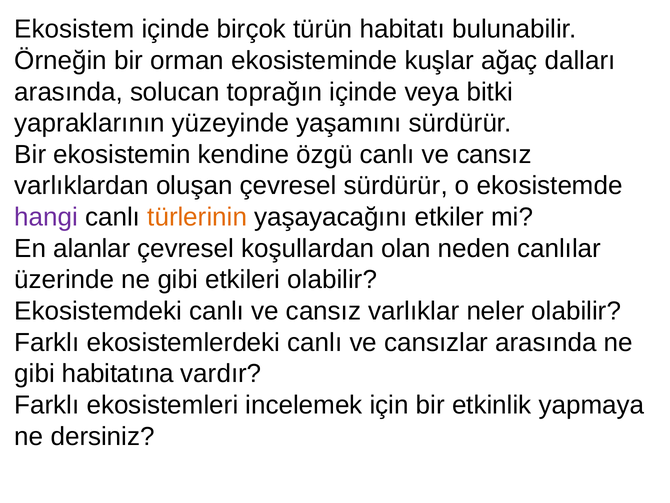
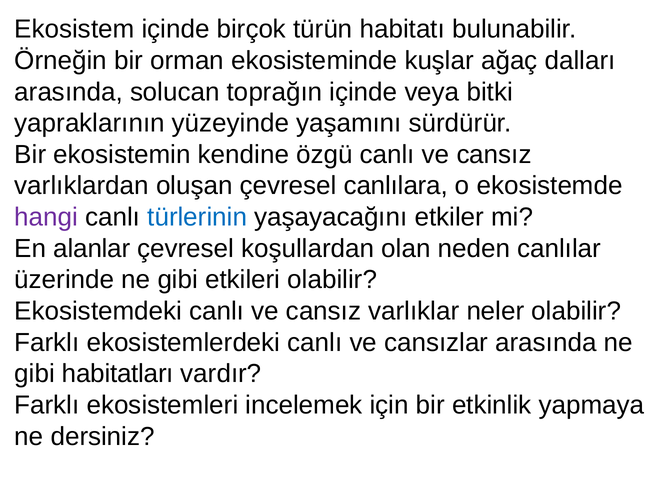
çevresel sürdürür: sürdürür -> canlılara (396, 186)
türlerinin colour: orange -> blue (197, 217)
habitatına: habitatına -> habitatları (118, 373)
